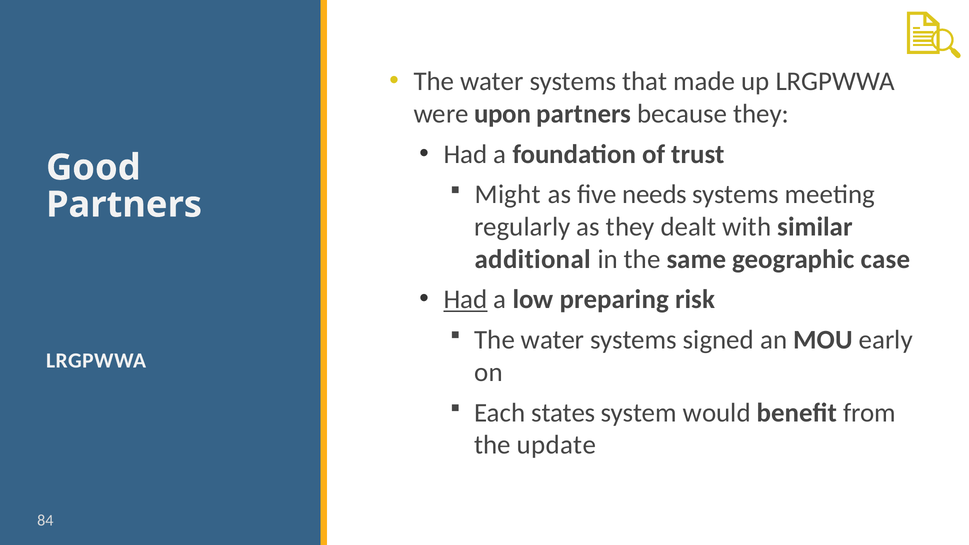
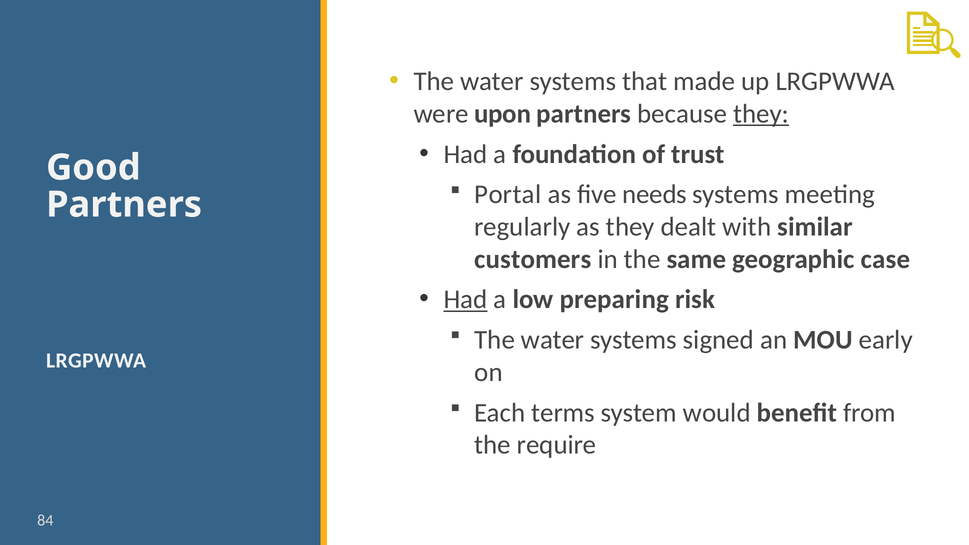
they underline: none -> present (761, 114)
Might: Might -> Portal (508, 195)
additional: additional -> customers (533, 259)
states: states -> terms (563, 413)
update: update -> require (557, 445)
